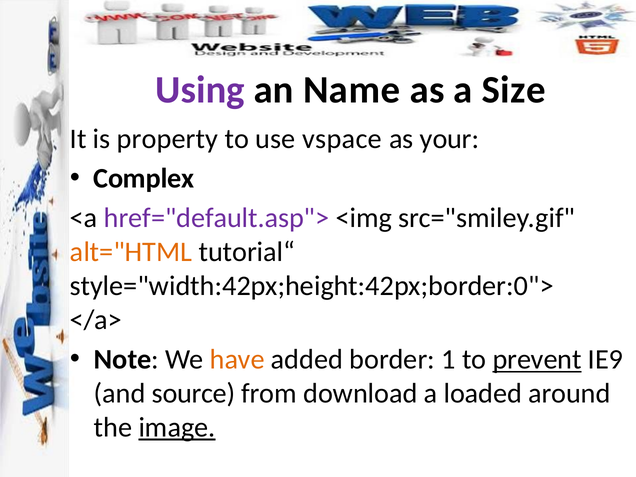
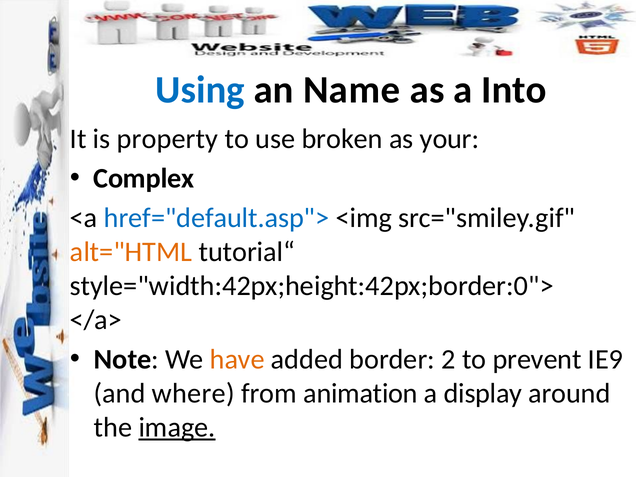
Using colour: purple -> blue (200, 90)
Size: Size -> Into (514, 90)
vspace: vspace -> broken (342, 139)
href="default.asp"> colour: purple -> blue (217, 218)
1: 1 -> 2 (449, 359)
prevent underline: present -> none (537, 359)
source: source -> where (193, 393)
download: download -> animation (361, 393)
loaded: loaded -> display (483, 393)
